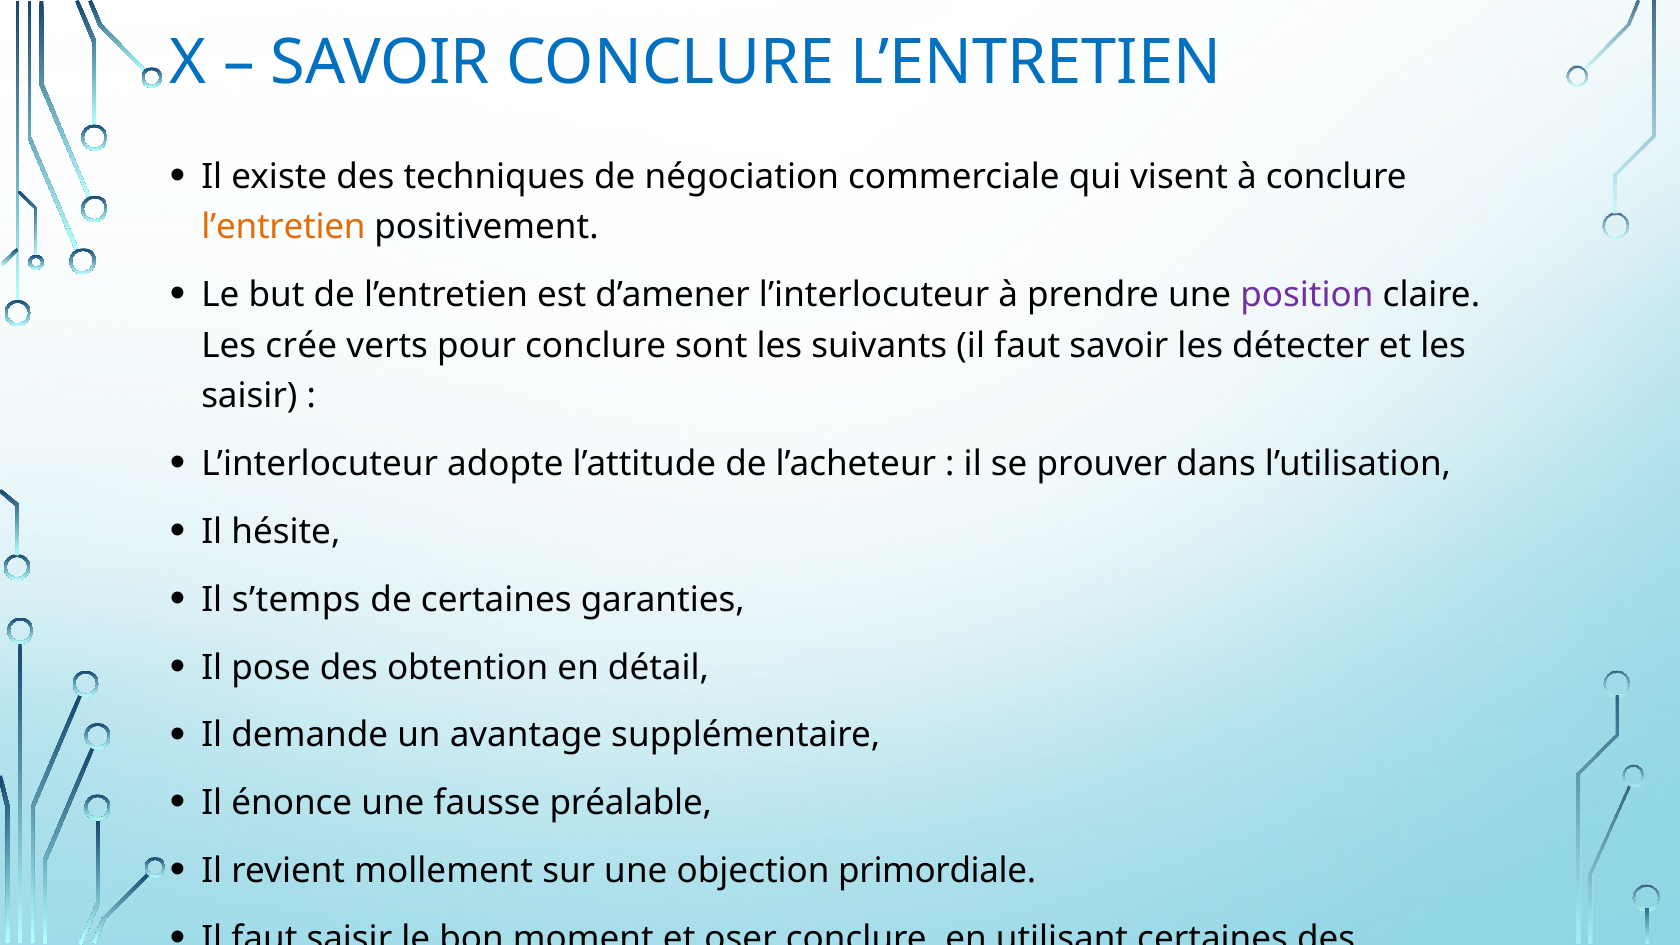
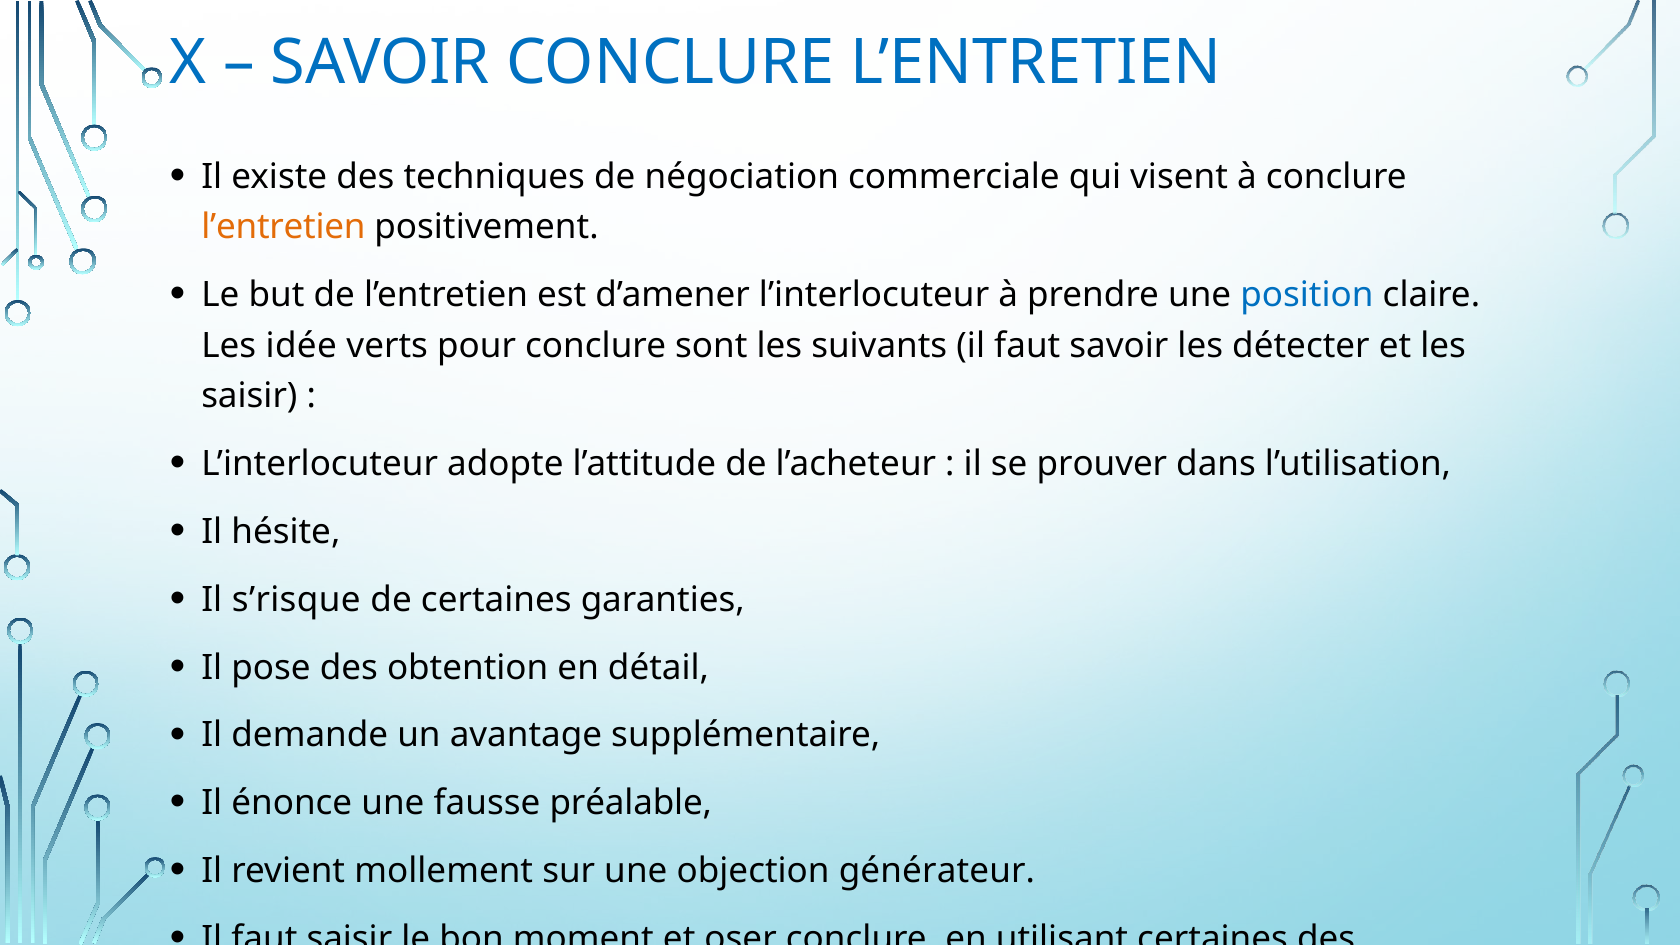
position colour: purple -> blue (1307, 295)
crée: crée -> idée (301, 345)
s’temps: s’temps -> s’risque (296, 600)
primordiale: primordiale -> générateur (937, 871)
